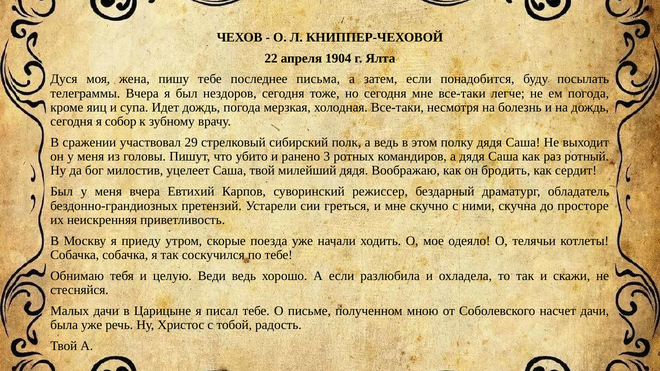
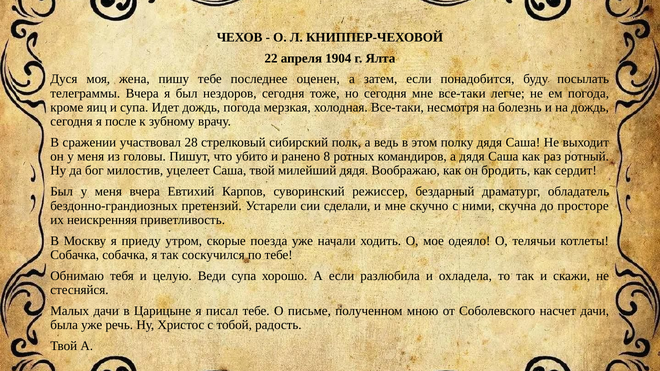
письма: письма -> оценен (318, 79)
собор: собор -> после (121, 122)
29: 29 -> 28 (191, 143)
3: 3 -> 8 (327, 157)
греться: греться -> сделали (347, 206)
Веди ведь: ведь -> супа (244, 276)
